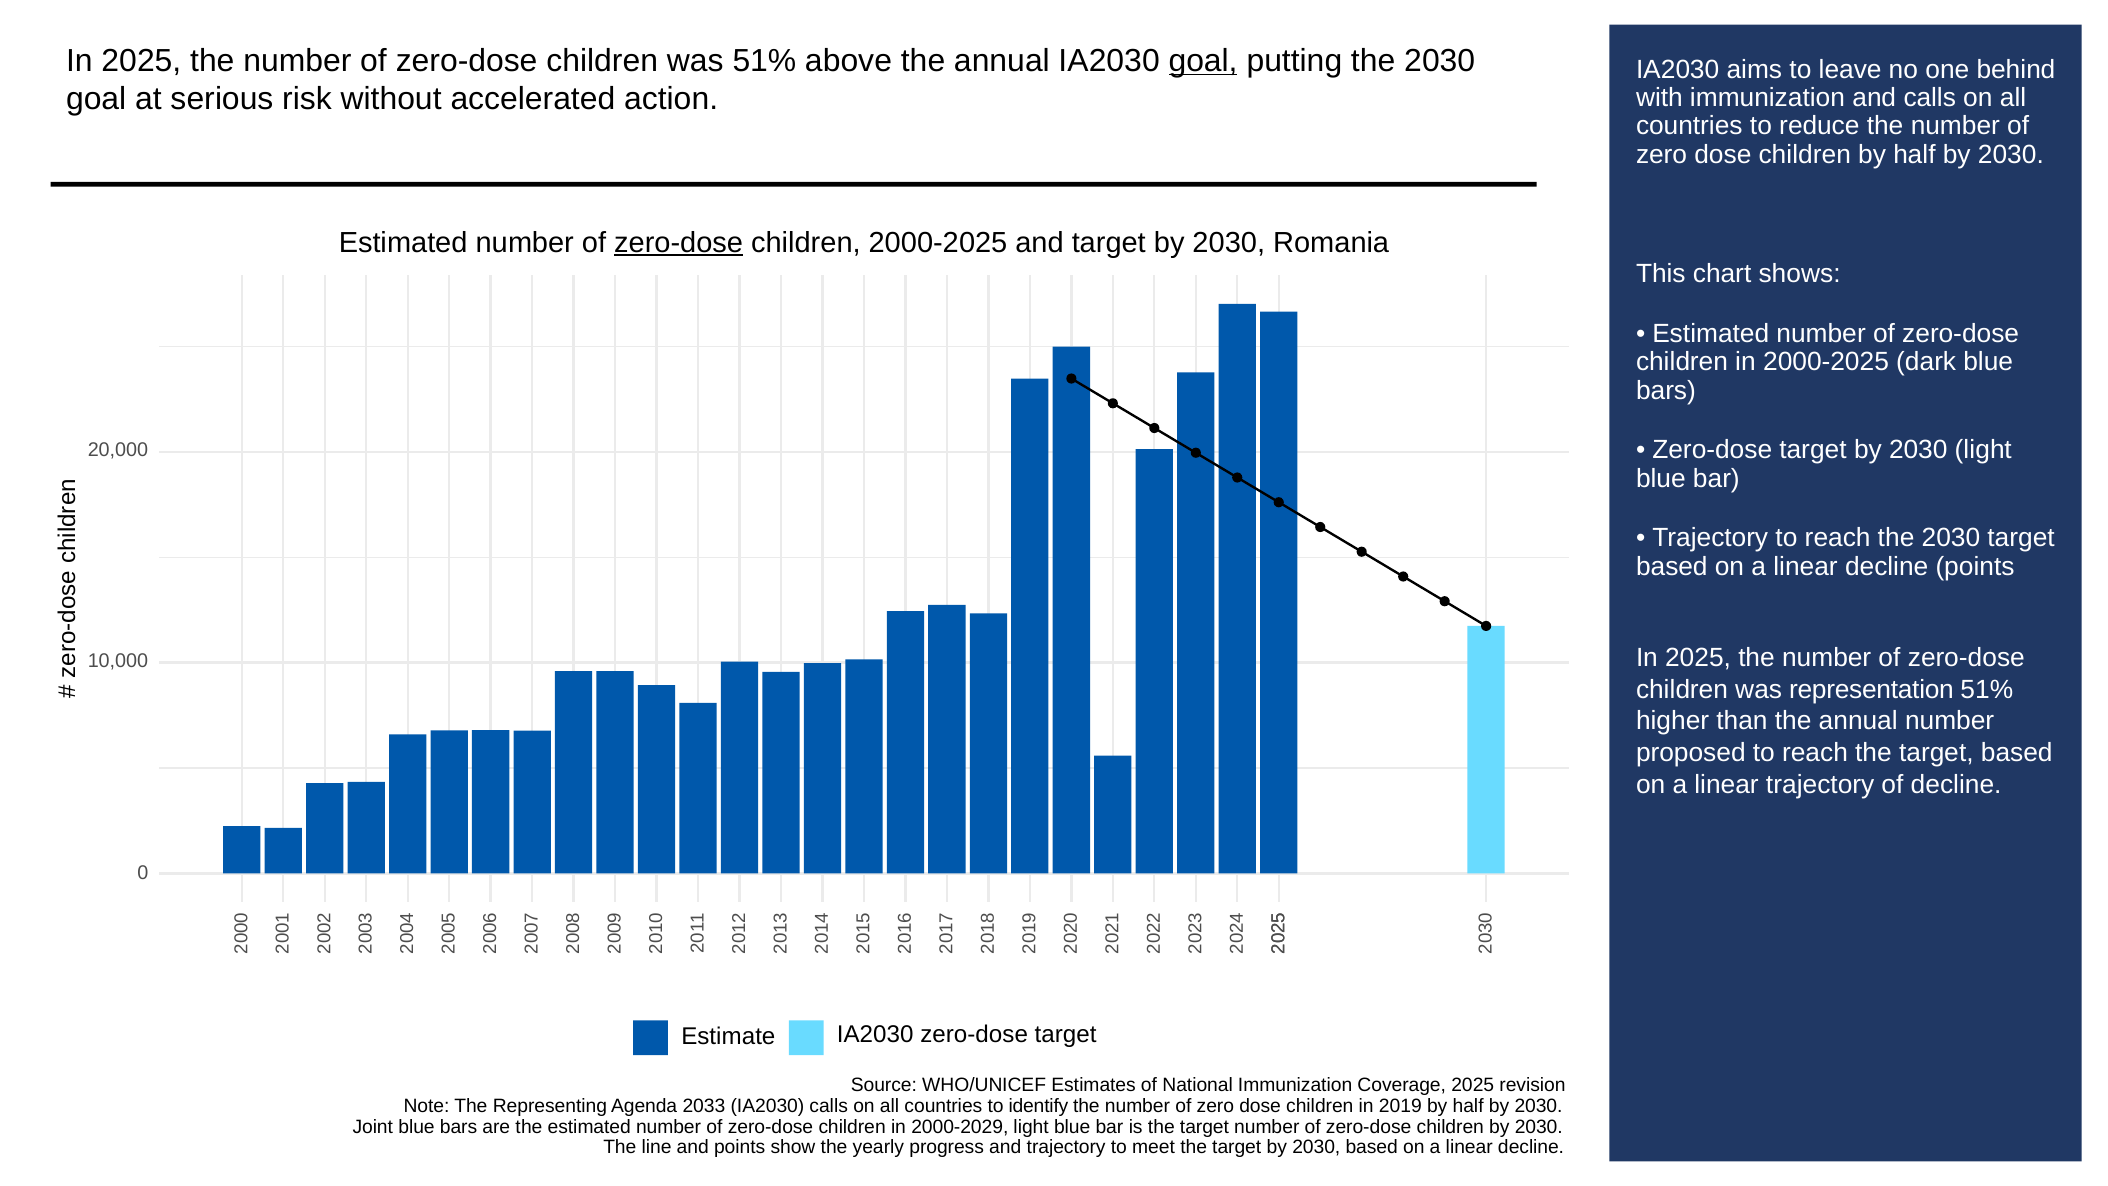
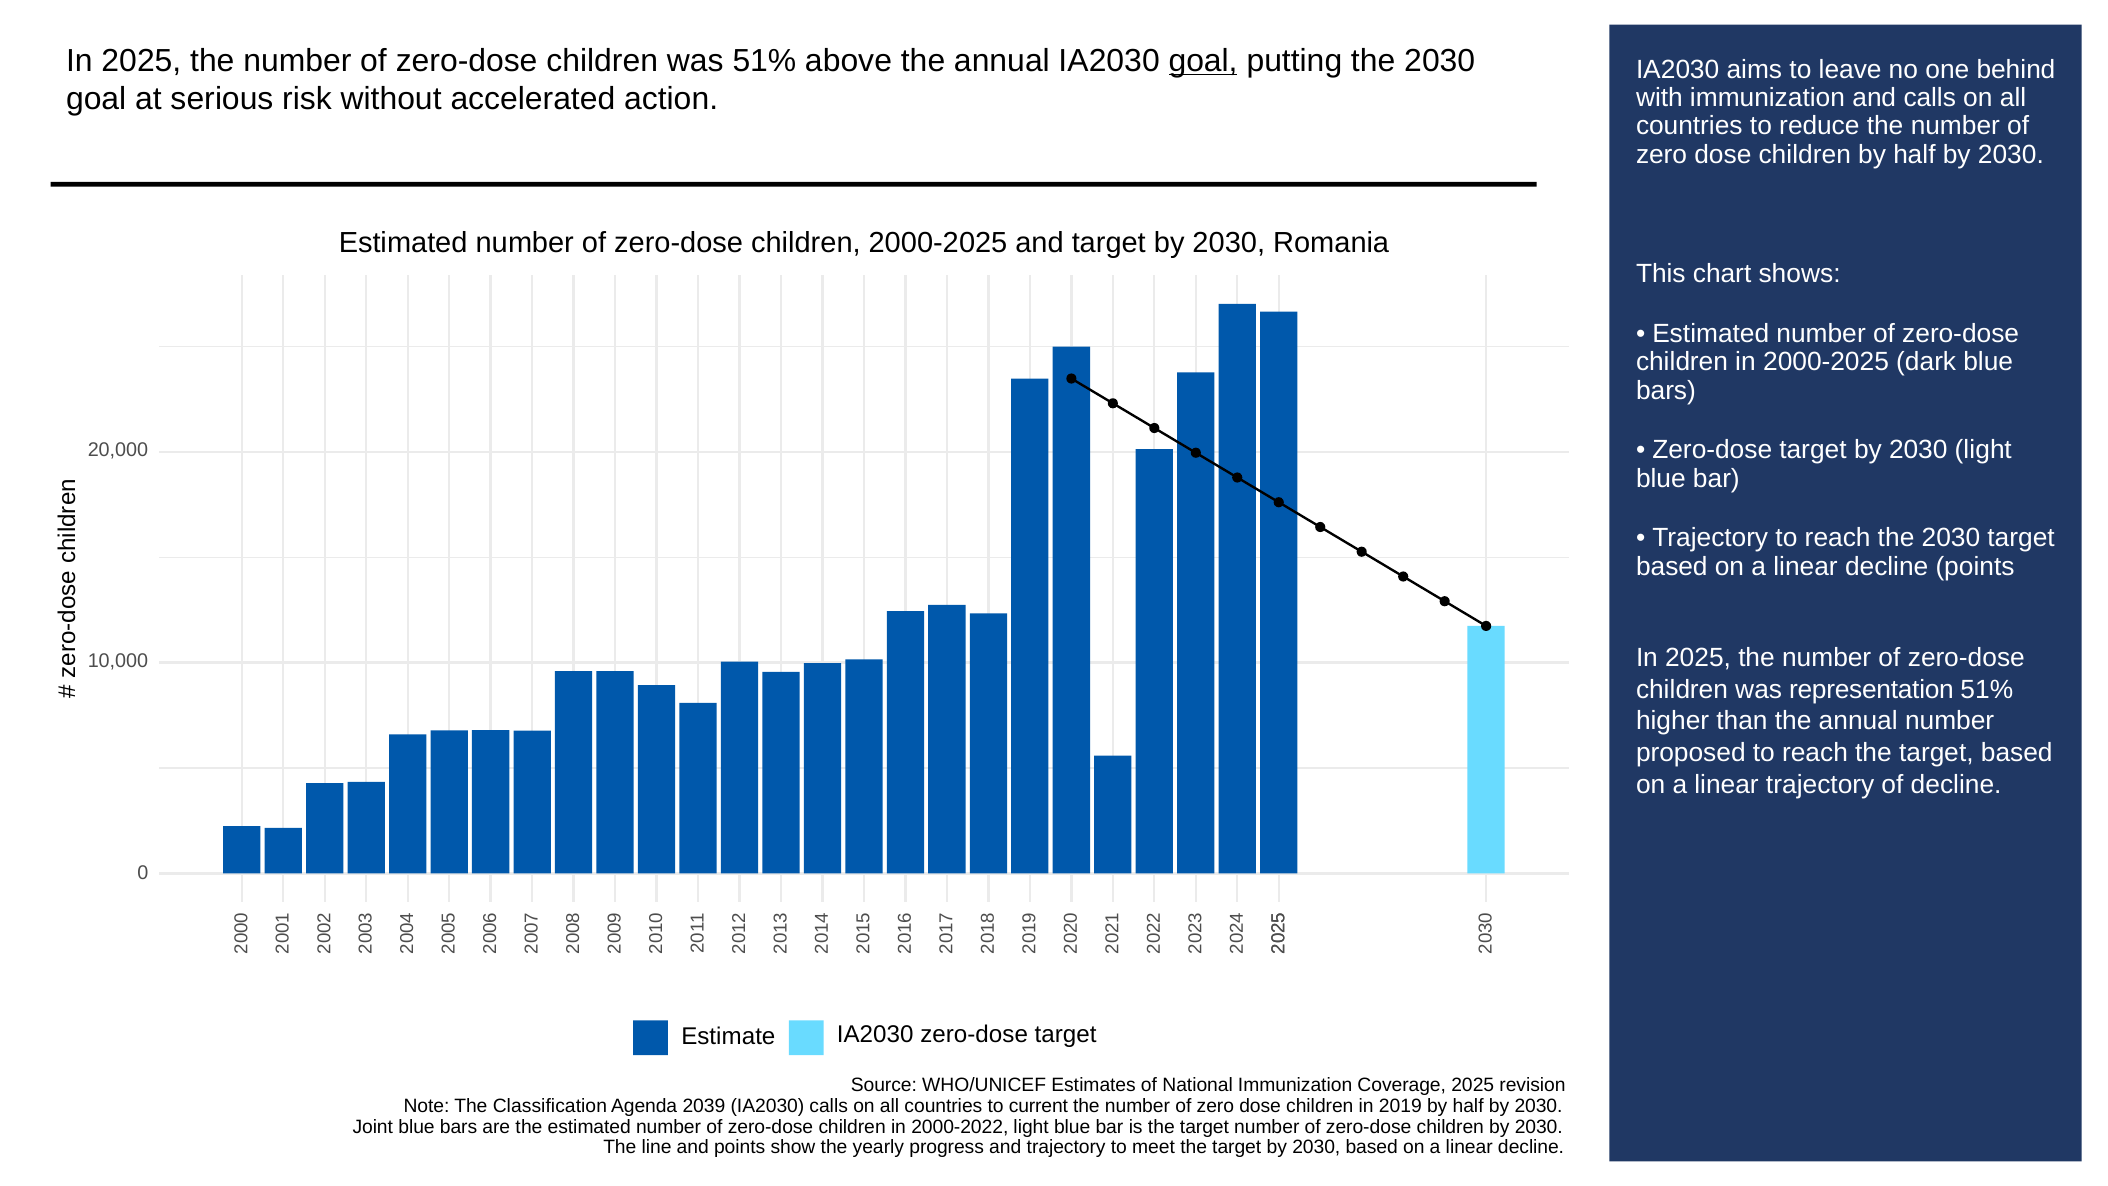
zero-dose underline: present -> none (679, 243)
Representing: Representing -> Classification (550, 1106)
2033: 2033 -> 2039 (704, 1106)
identify: identify -> current (1038, 1106)
2000-2029: 2000-2029 -> 2000-2022 (960, 1126)
